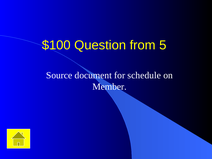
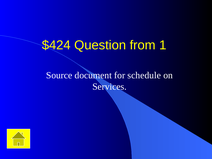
$100: $100 -> $424 (56, 45)
5: 5 -> 1 (163, 45)
Member: Member -> Services (110, 87)
